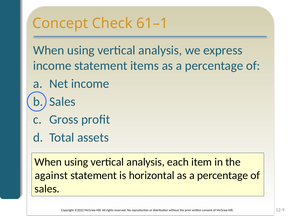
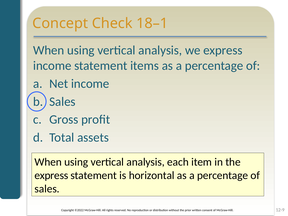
61–1: 61–1 -> 18–1 (152, 23)
against: against -> express (51, 175)
